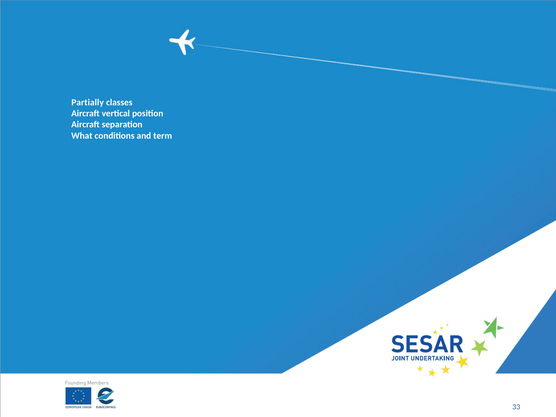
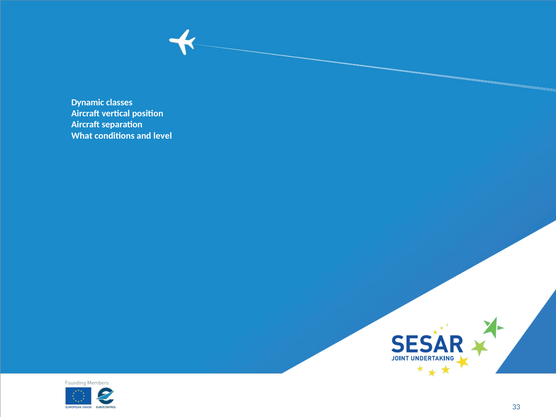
Partially: Partially -> Dynamic (88, 102)
term: term -> level (163, 136)
